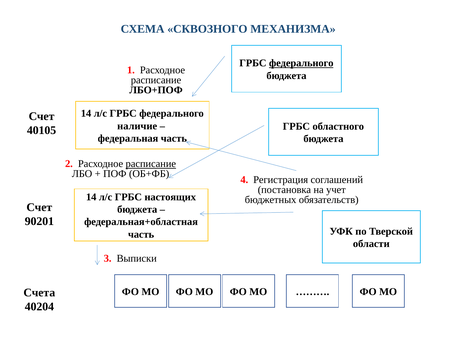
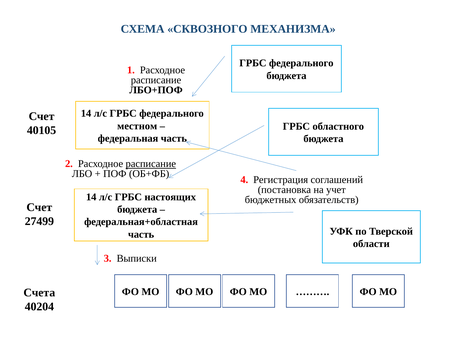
федерального underline: present -> none (301, 63)
наличие: наличие -> местном (137, 126)
90201: 90201 -> 27499 (39, 221)
